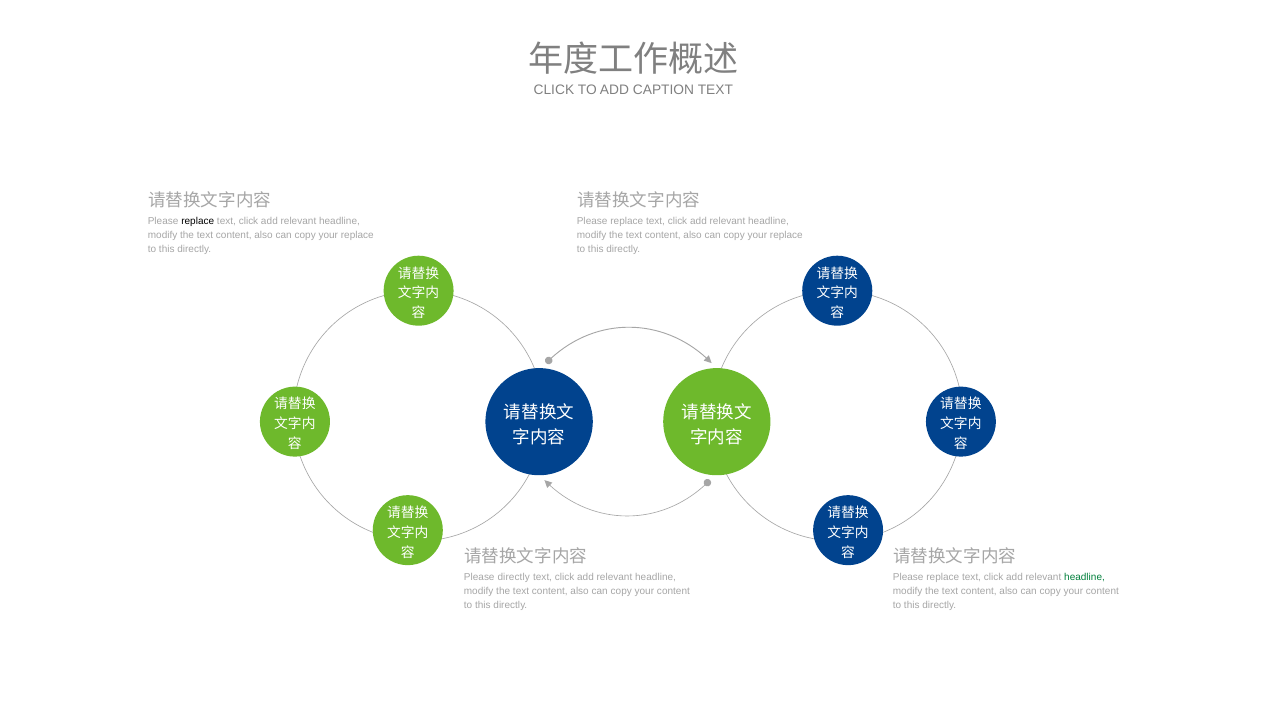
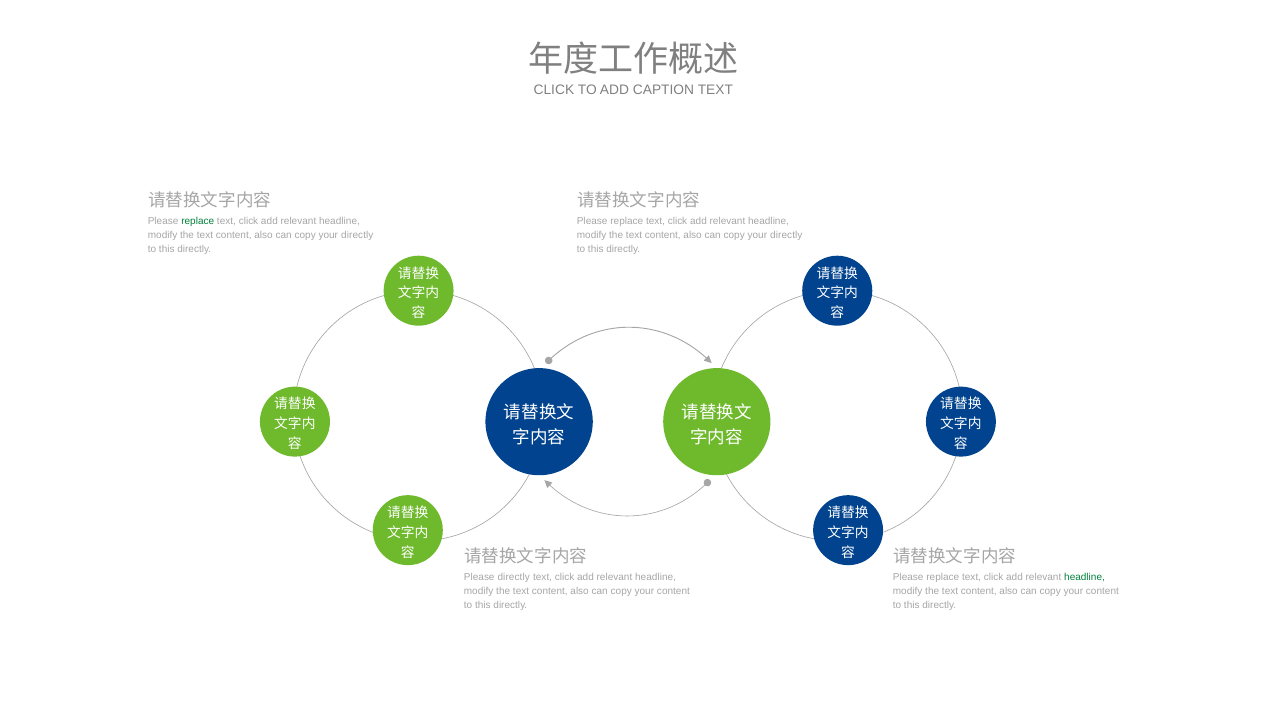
replace colour: black -> green (198, 221)
replace: replace -> directly (357, 236)
replace: replace -> directly (786, 236)
